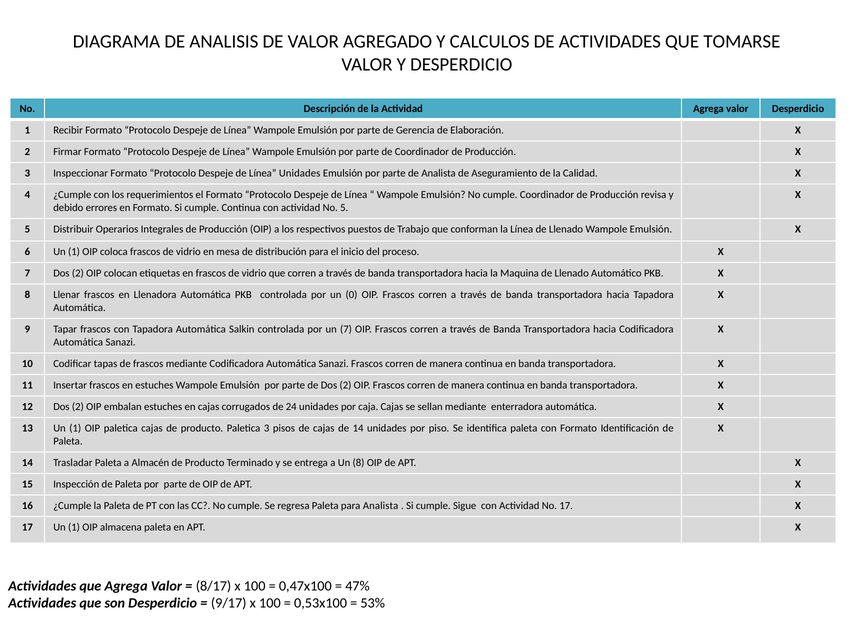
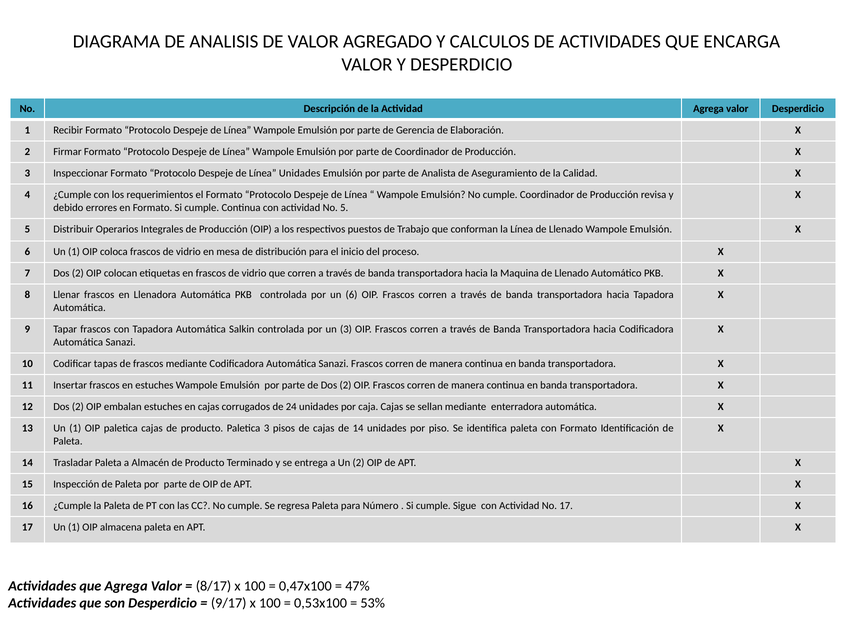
TOMARSE: TOMARSE -> ENCARGA (742, 42)
un 0: 0 -> 6 (352, 295)
un 7: 7 -> 3 (346, 330)
Un 8: 8 -> 2 (359, 463)
para Analista: Analista -> Número (381, 506)
